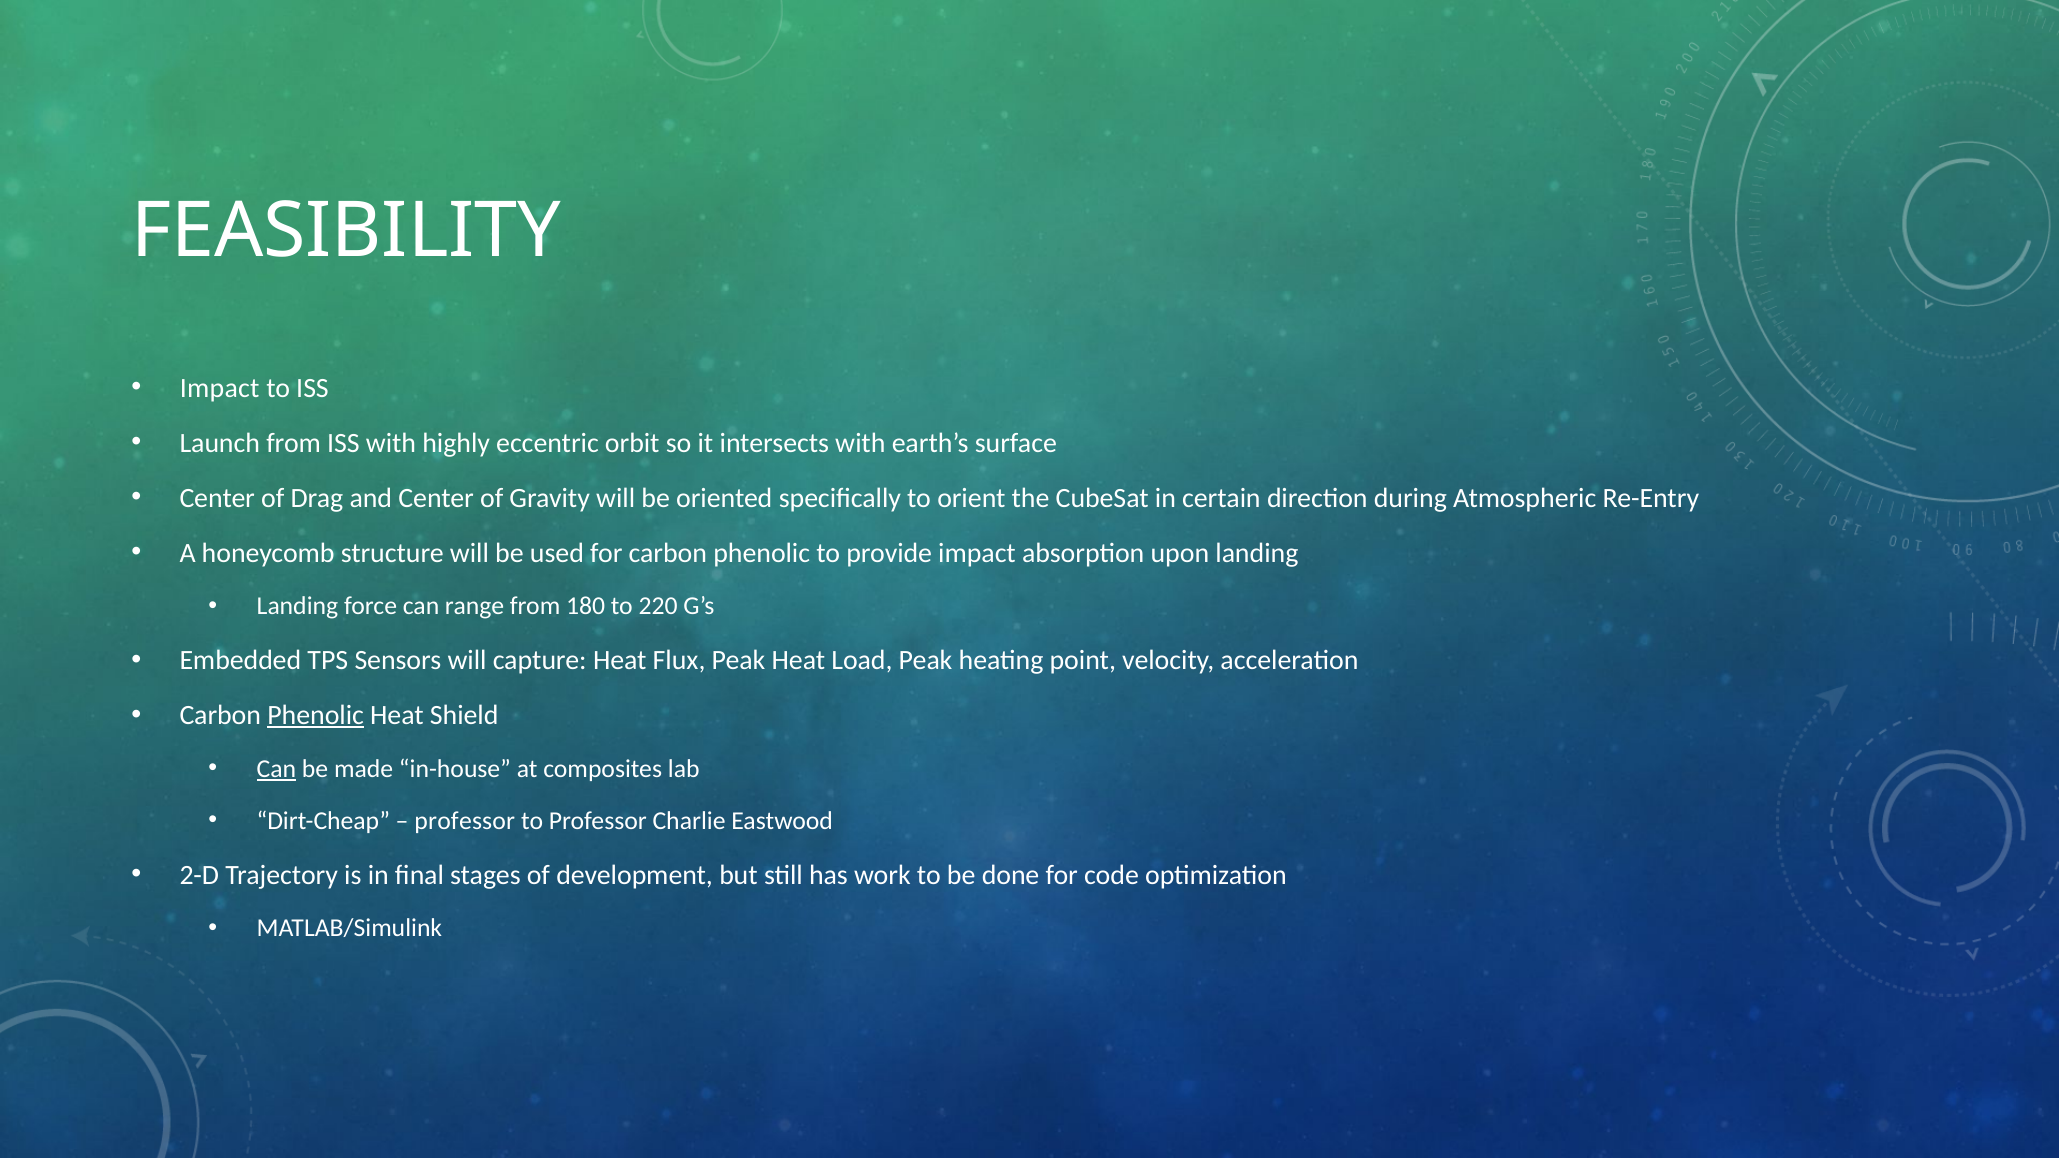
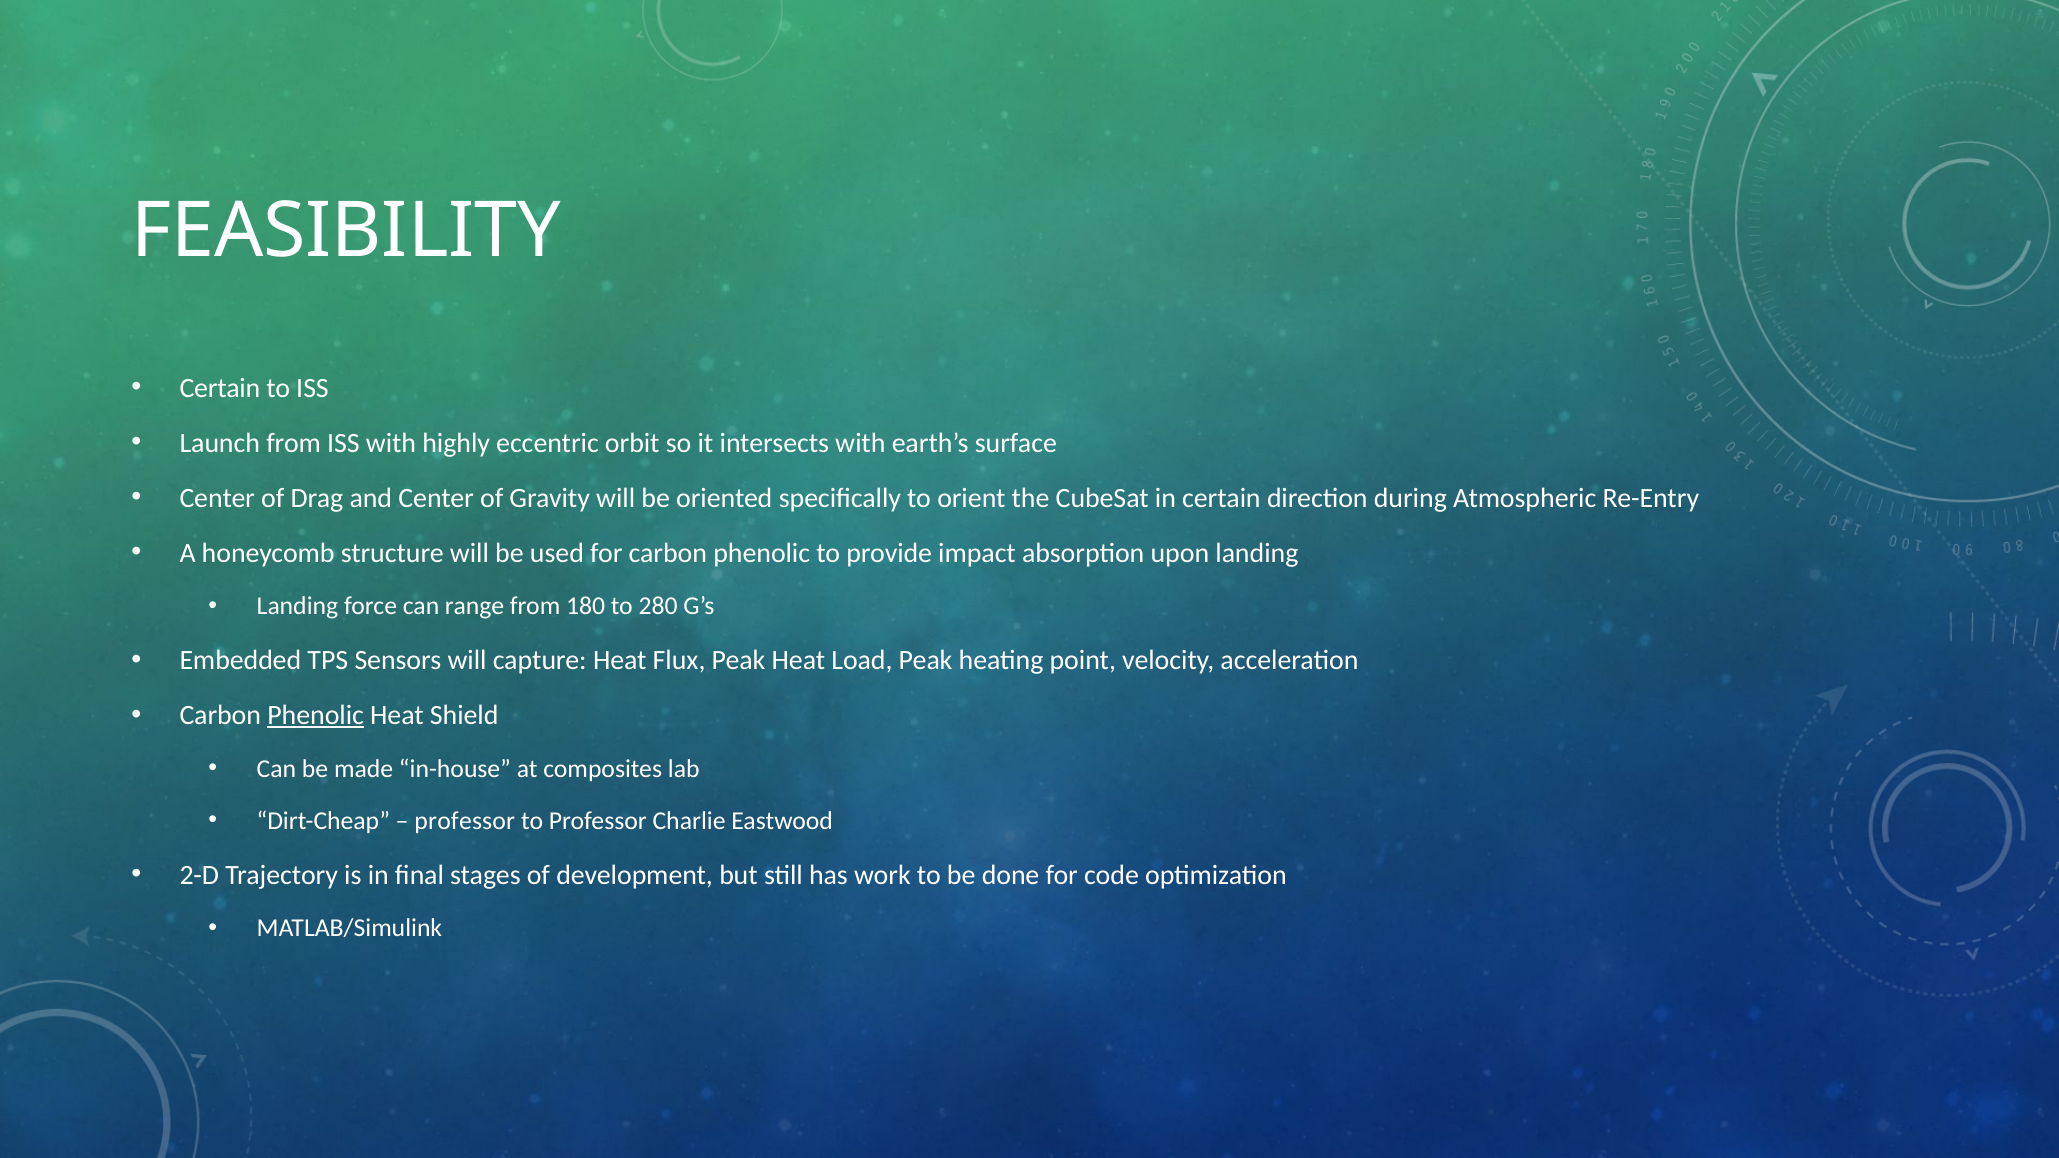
Impact: Impact -> Certain (220, 388)
220: 220 -> 280 (658, 607)
Can underline: present -> none (276, 769)
